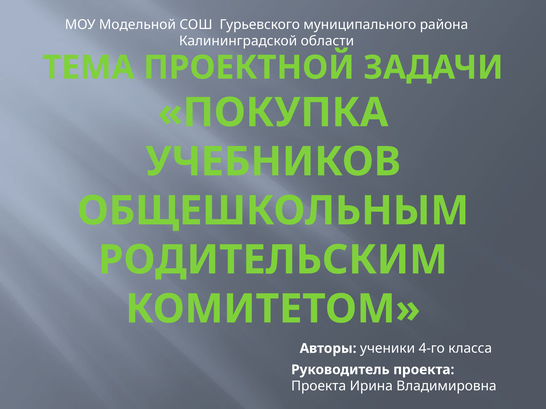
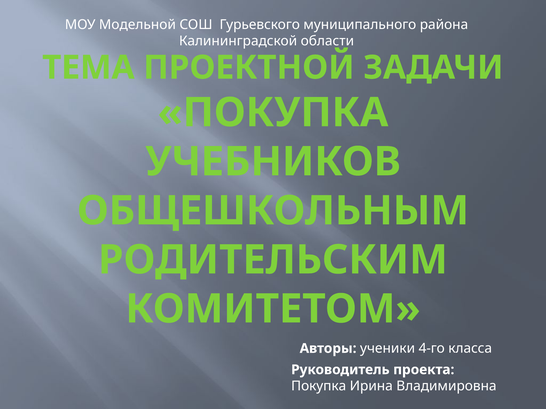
Проекта: Проекта -> Покупка (319, 387)
